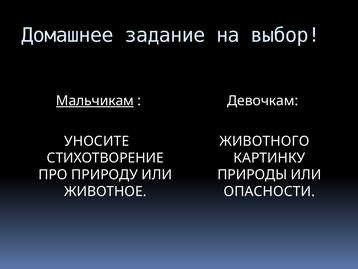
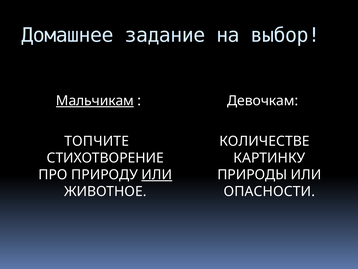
УНОСИТЕ: УНОСИТЕ -> ТОПЧИТЕ (97, 141)
ЖИВОТНОГО: ЖИВОТНОГО -> КОЛИЧЕСТВЕ (264, 141)
ИЛИ underline: none -> present (157, 174)
